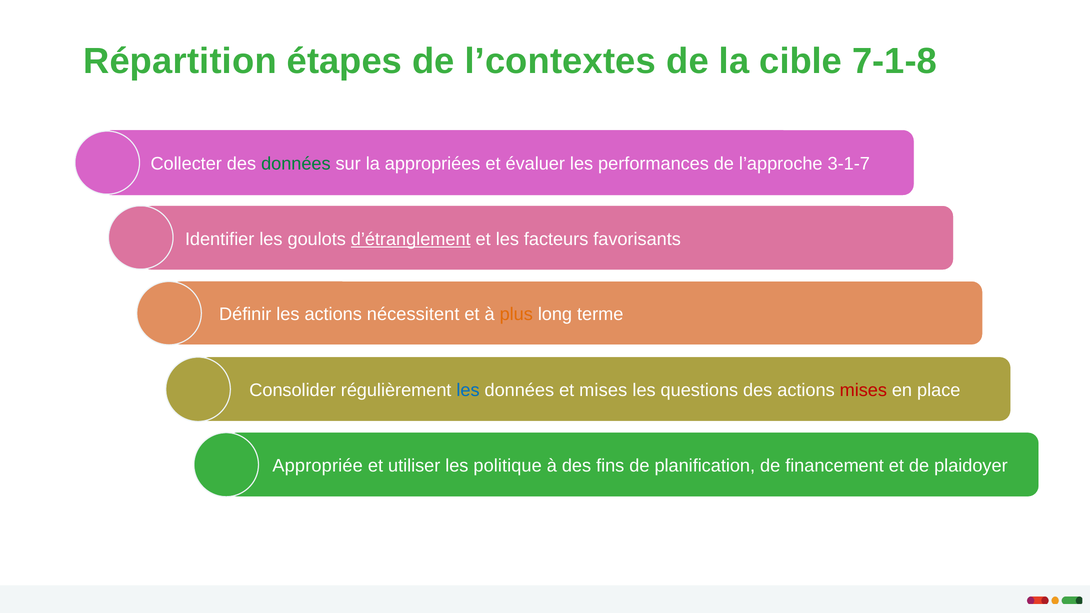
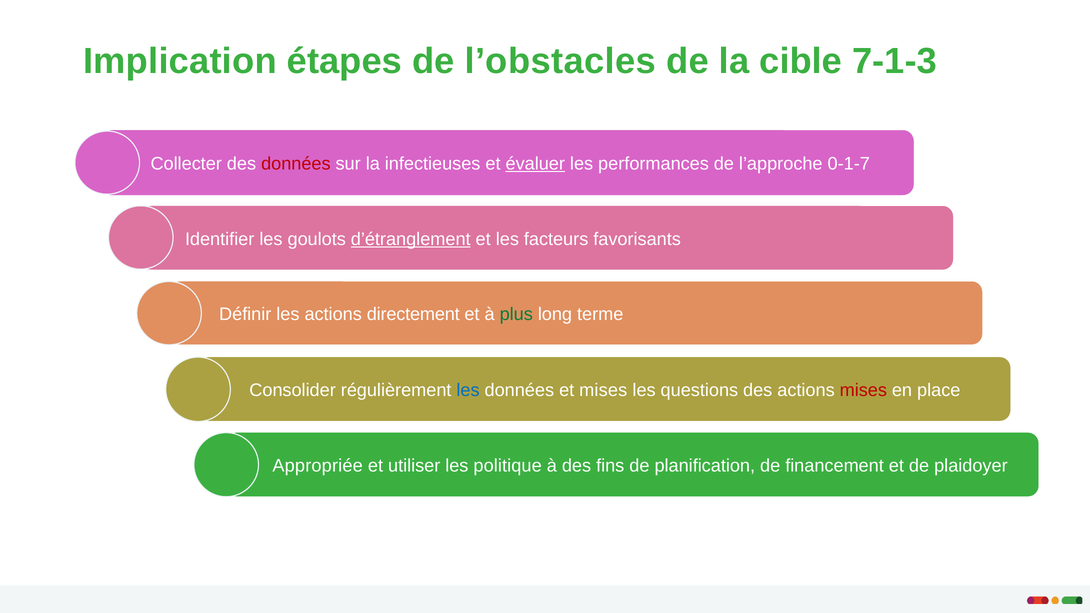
Répartition: Répartition -> Implication (180, 61)
l’contextes: l’contextes -> l’obstacles (560, 61)
7-1-8: 7-1-8 -> 7-1-3 (895, 61)
données colour: green -> red (296, 164)
appropriées: appropriées -> infectieuses (433, 164)
évaluer underline: none -> present (535, 164)
3-1-7: 3-1-7 -> 0-1-7 (849, 164)
nécessitent: nécessitent -> directement (413, 314)
plus colour: orange -> green (516, 314)
